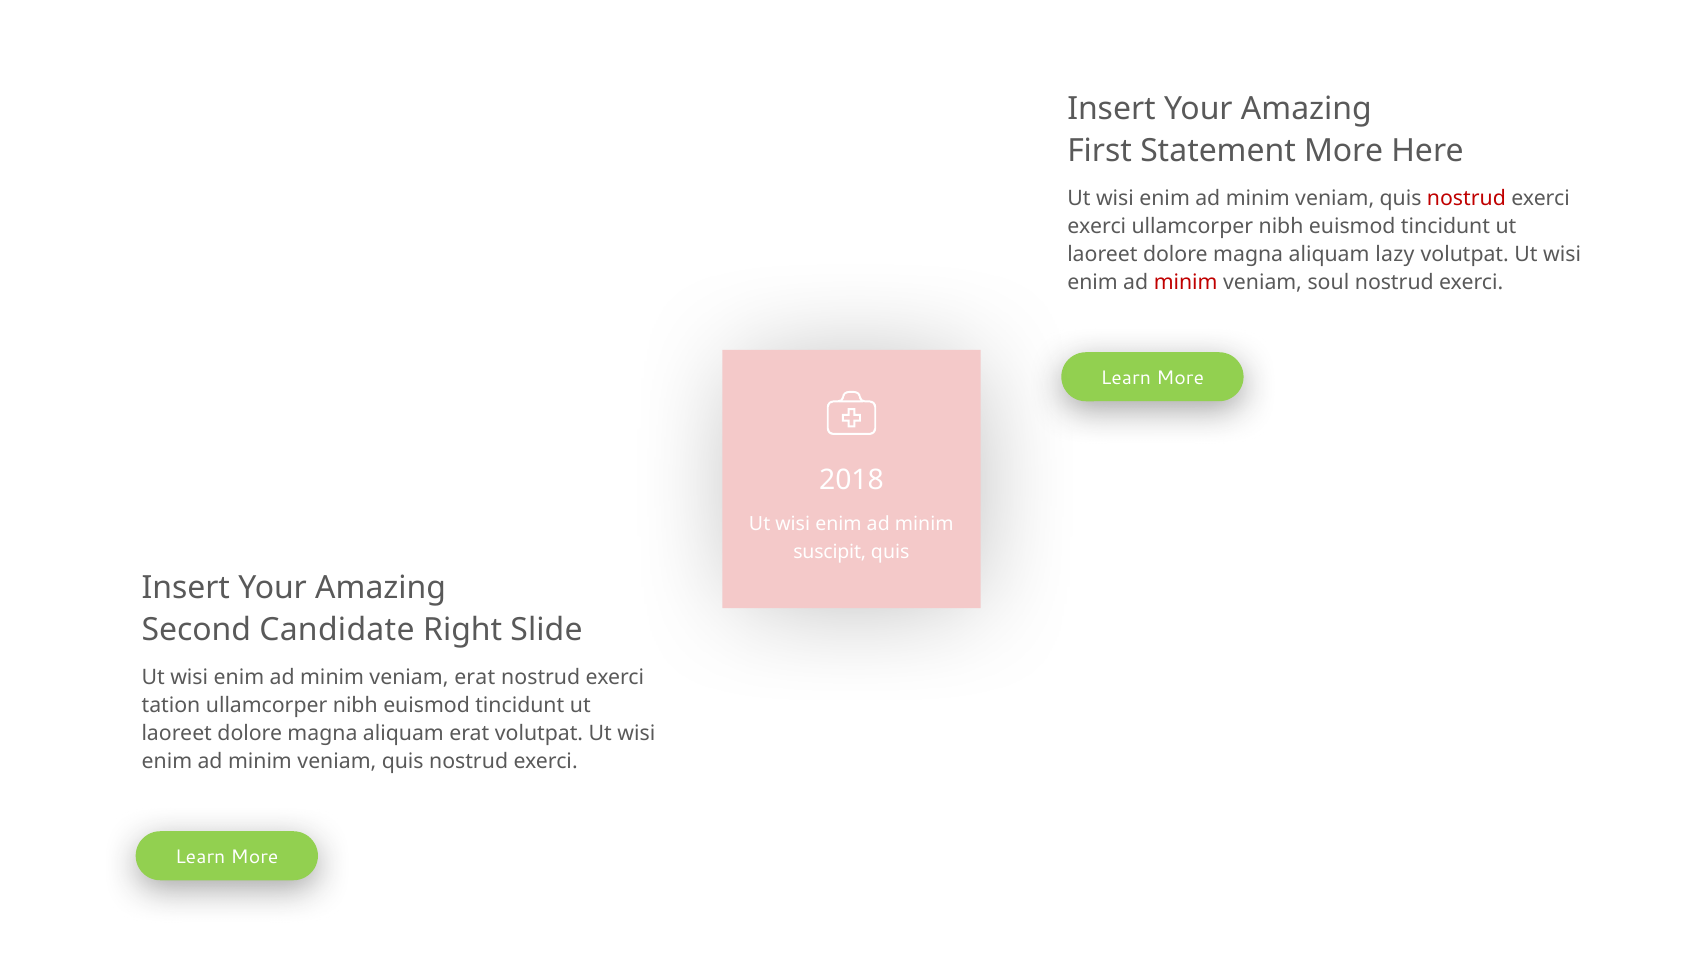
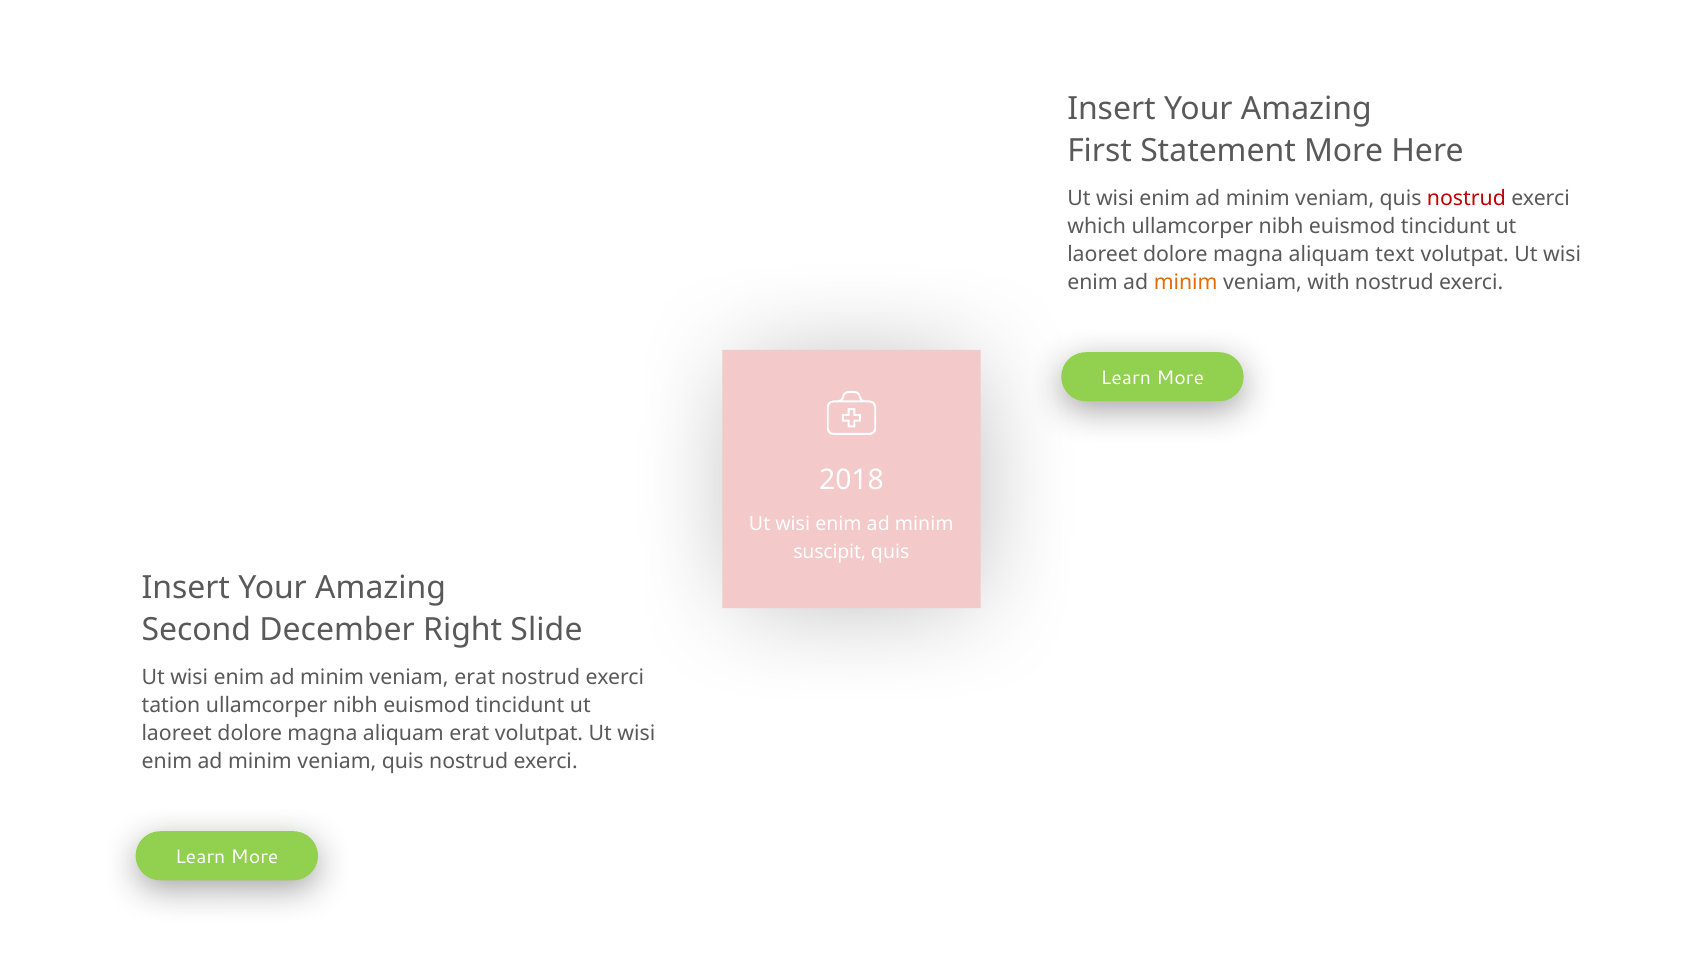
exerci: exerci -> which (1097, 226)
lazy: lazy -> text (1395, 254)
minim colour: red -> orange (1186, 282)
soul: soul -> with (1329, 282)
Candidate: Candidate -> December (337, 630)
